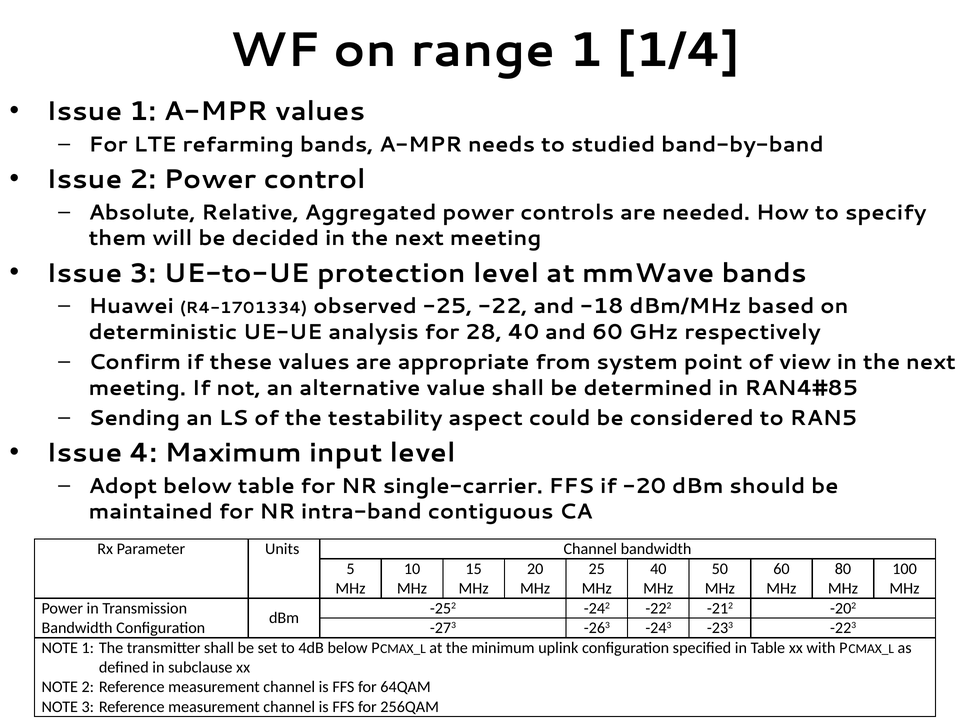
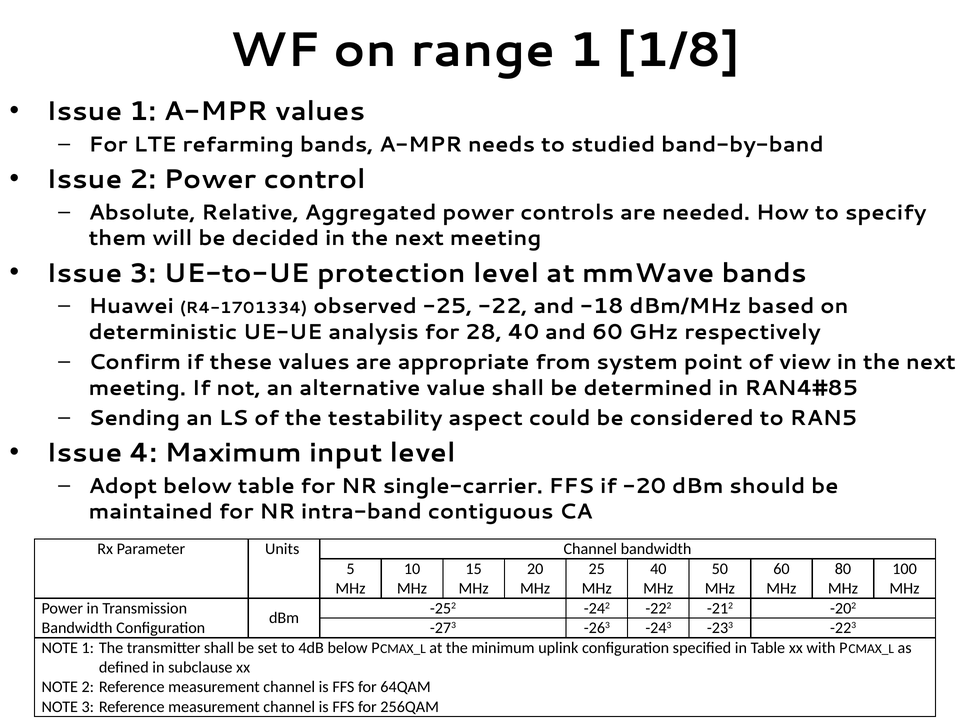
1/4: 1/4 -> 1/8 (678, 50)
